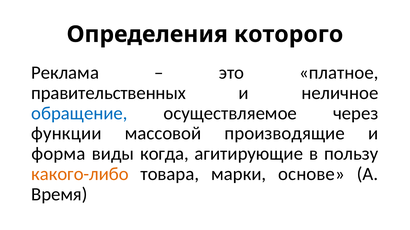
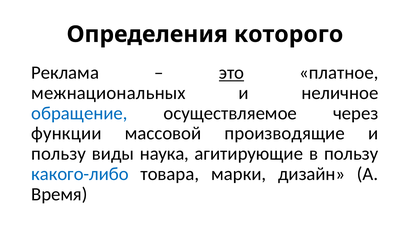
это underline: none -> present (231, 73)
правительственных: правительственных -> межнациональных (108, 93)
форма: форма -> пользу (59, 154)
когда: когда -> наука (164, 154)
какого-либо colour: orange -> blue (80, 174)
основе: основе -> дизайн (312, 174)
